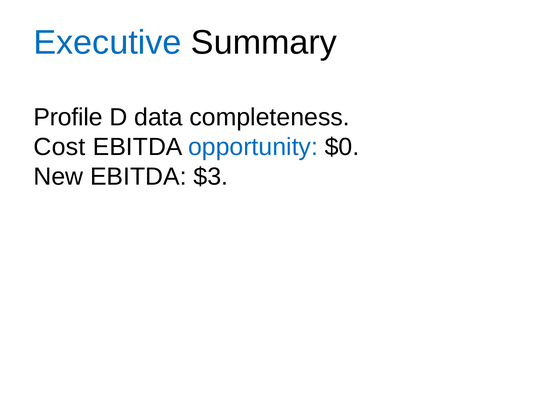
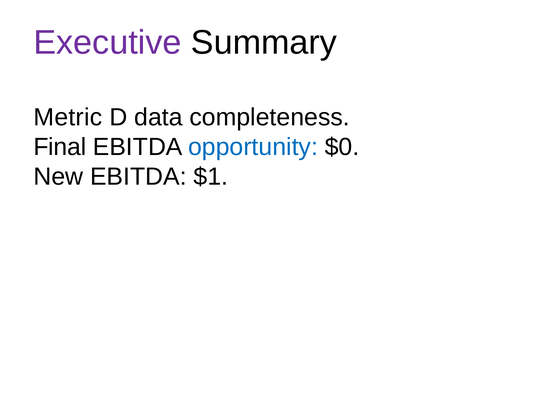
Executive colour: blue -> purple (107, 42)
Profile: Profile -> Metric (68, 117)
Cost: Cost -> Final (60, 147)
$3: $3 -> $1 (211, 177)
